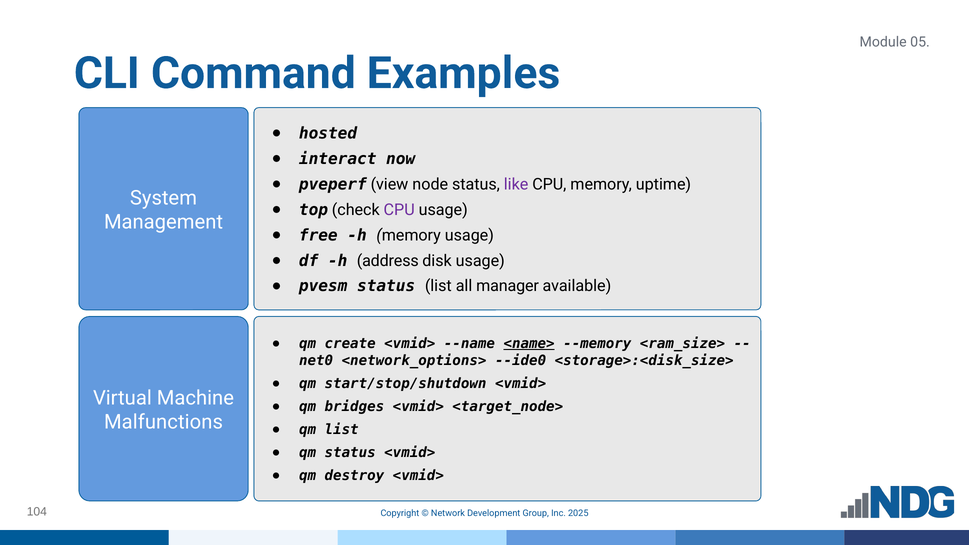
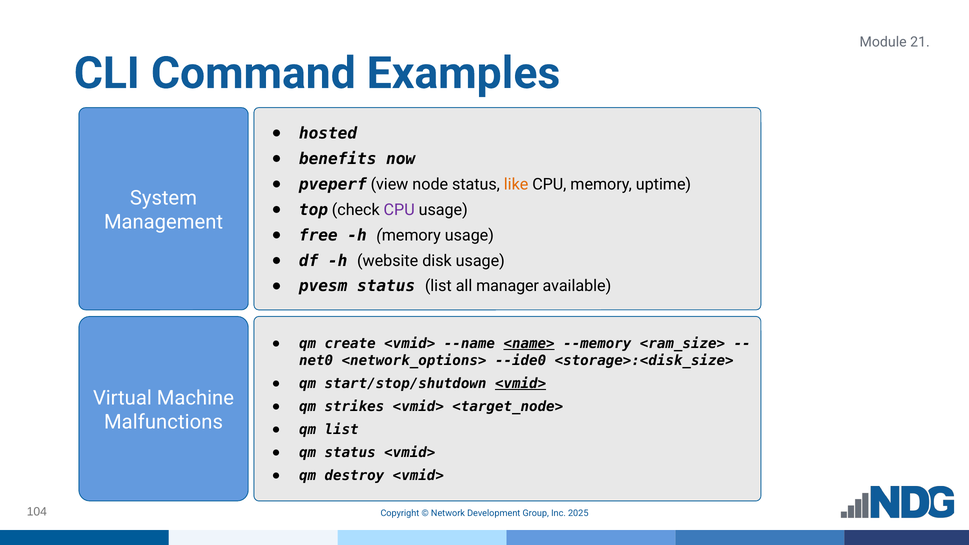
05: 05 -> 21 (920, 42)
interact: interact -> benefits (338, 159)
like colour: purple -> orange (516, 184)
address: address -> website (388, 261)
<vmid> underline: none -> present (521, 384)
bridges: bridges -> strikes (354, 407)
